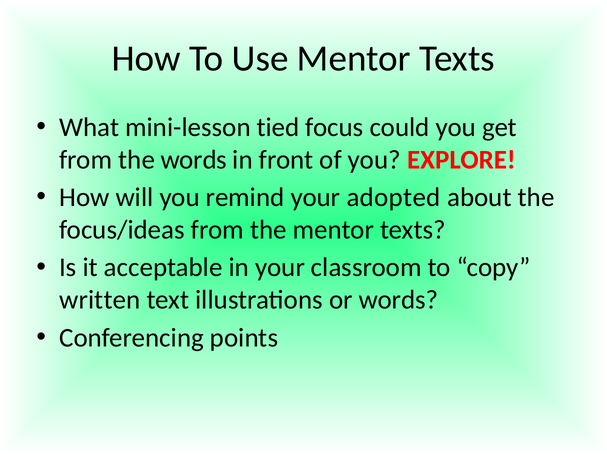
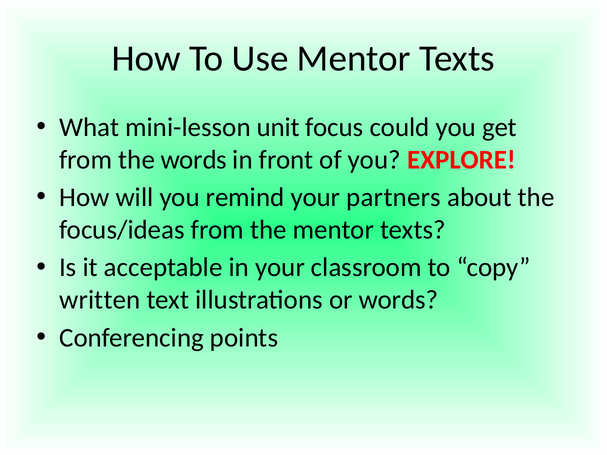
tied: tied -> unit (278, 127)
adopted: adopted -> partners (394, 198)
